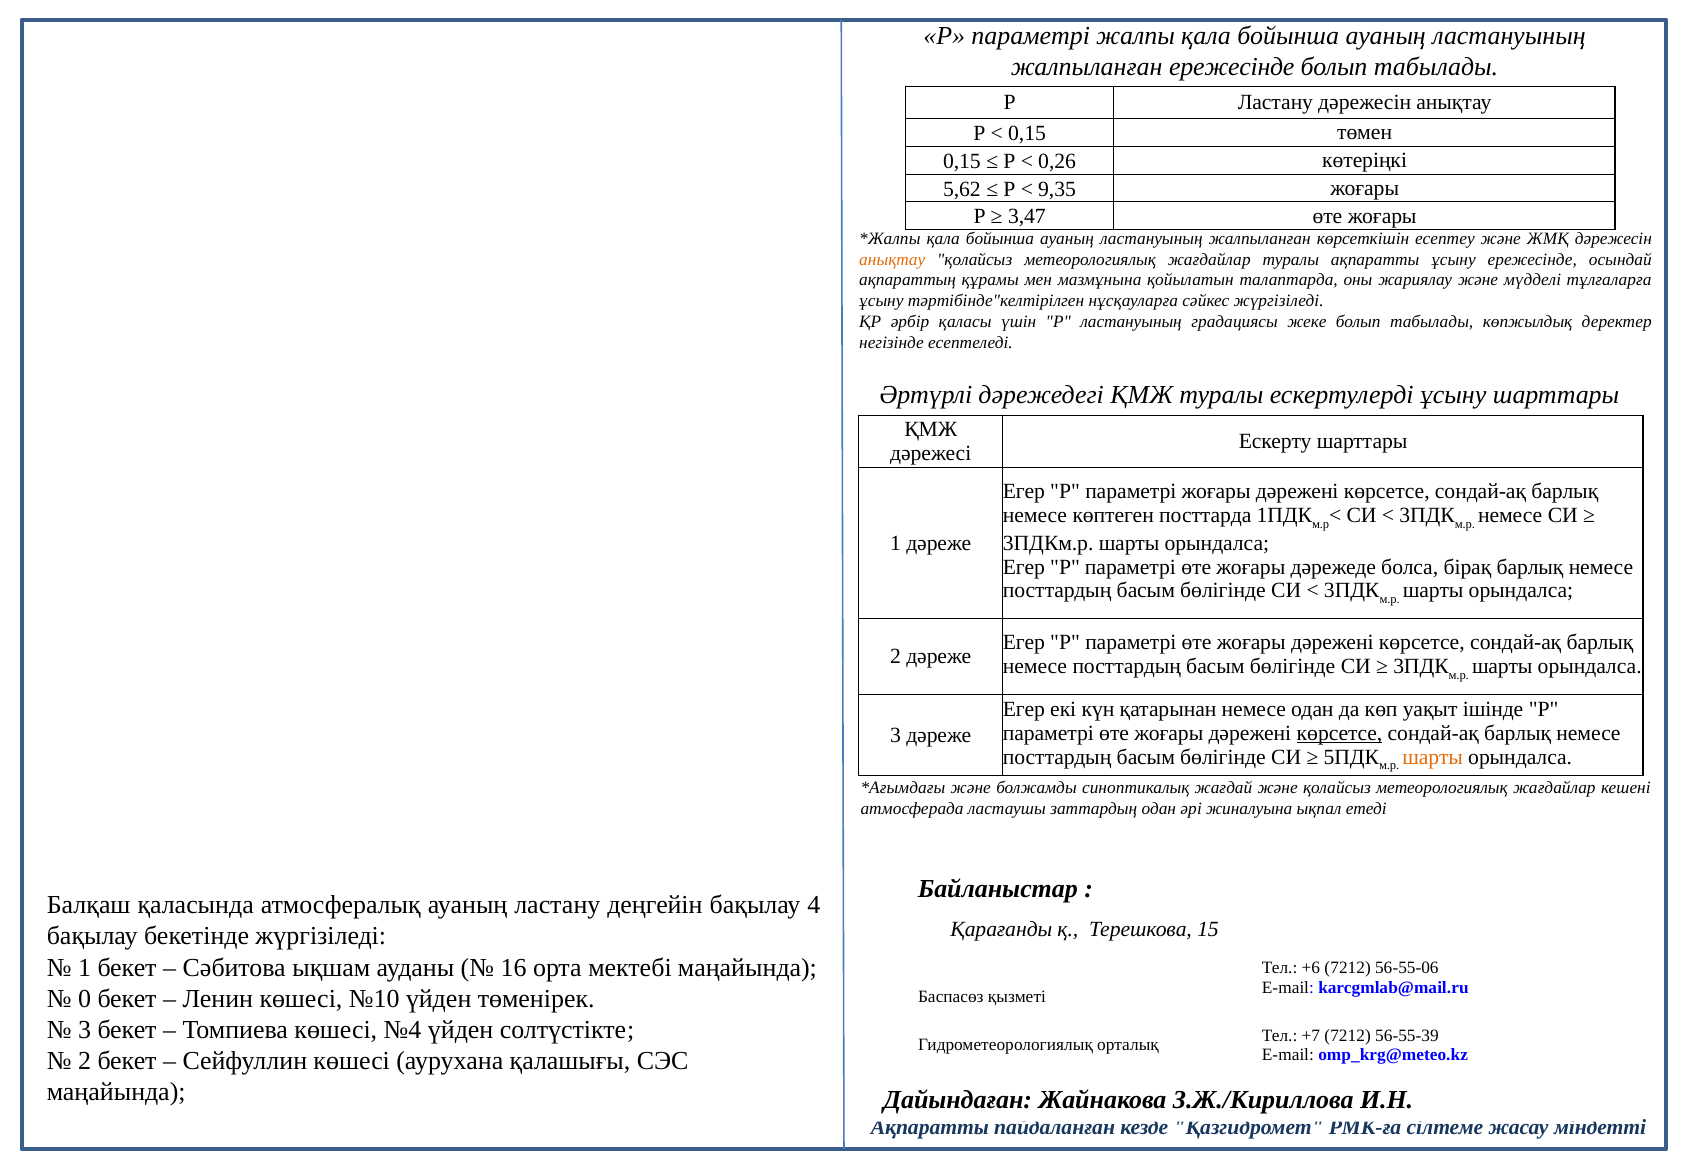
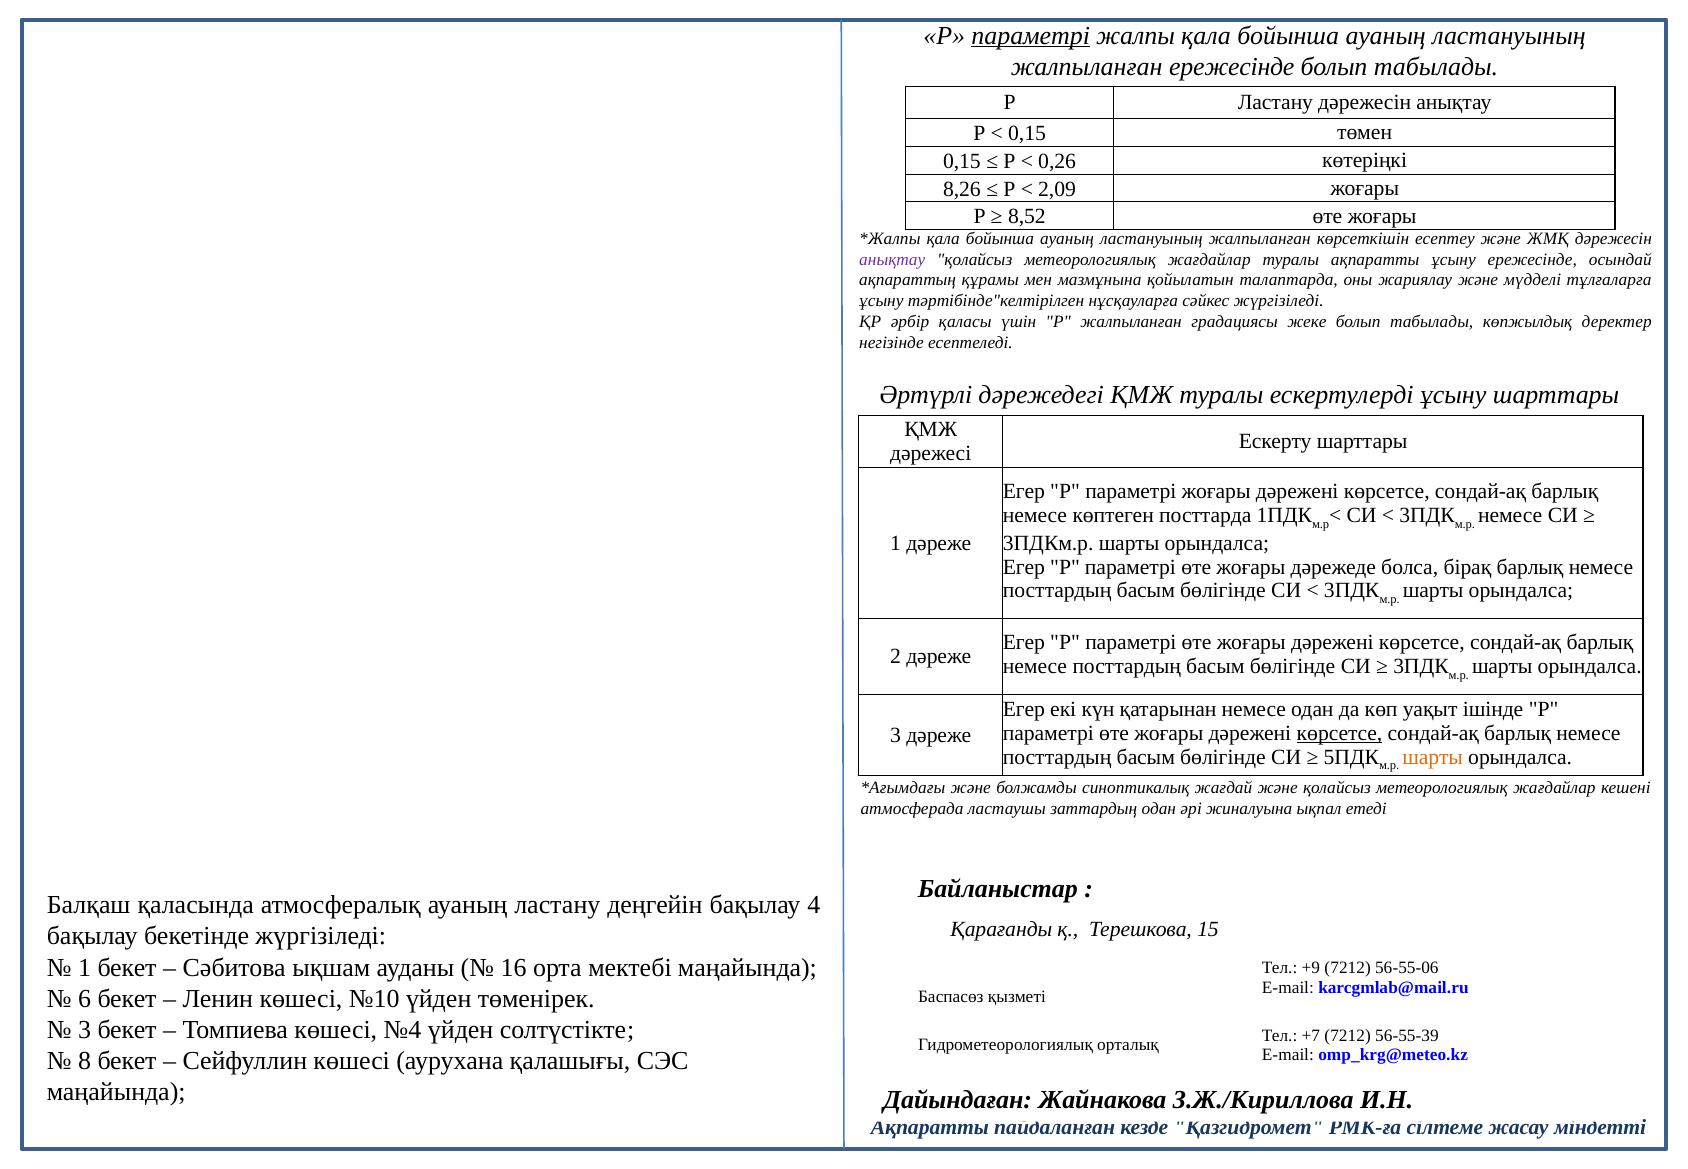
параметрі underline: none -> present (1031, 36)
5,62: 5,62 -> 8,26 (962, 189)
9,35: 9,35 -> 2,09 (1057, 189)
3,47: 3,47 -> 8,52 (1027, 217)
анықтау colour: orange -> purple (892, 259)
Р ластануының: ластануының -> жалпыланған (1131, 322)
+6: +6 -> +9 (1311, 968)
0: 0 -> 6 (85, 998)
2: 2 -> 8 (85, 1061)
